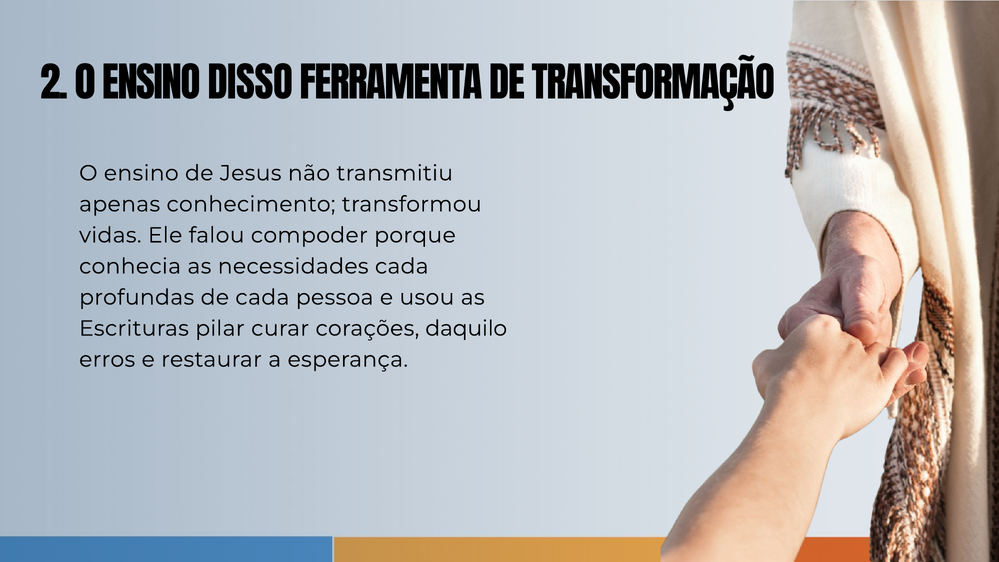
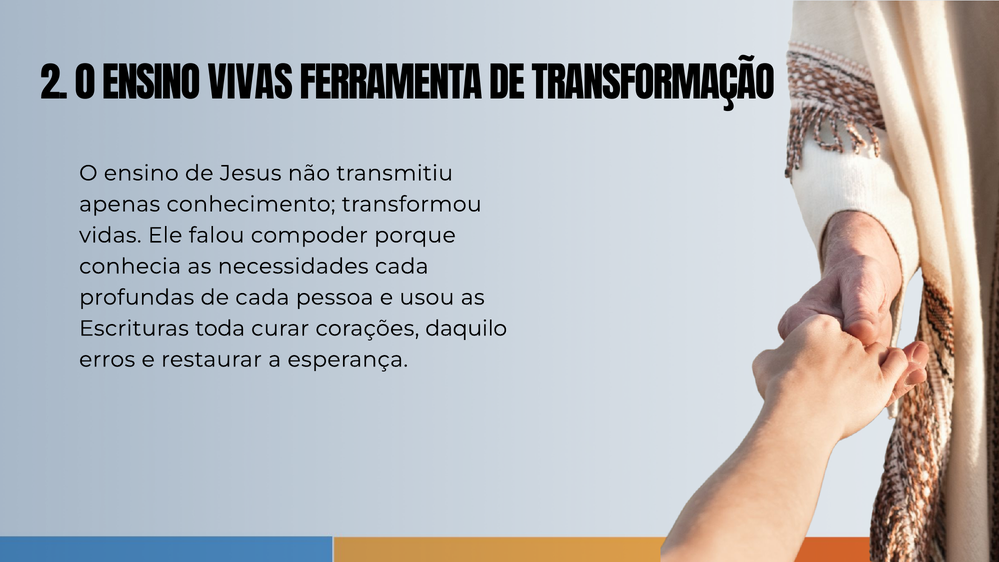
DISSO: DISSO -> VIVAS (250, 85)
pilar: pilar -> toda (220, 328)
